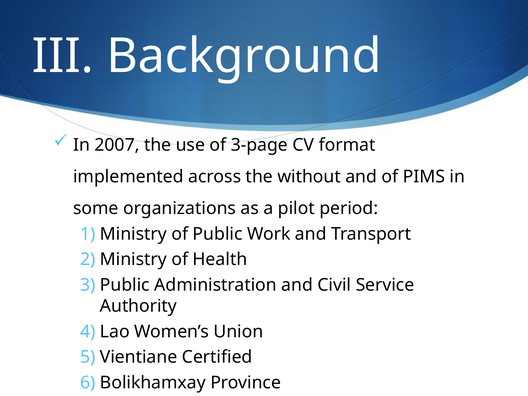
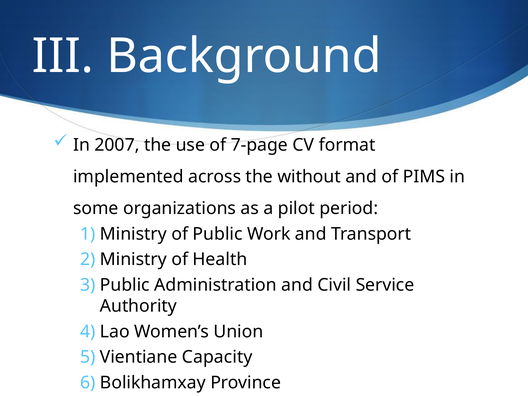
3-page: 3-page -> 7-page (259, 145)
Certified: Certified -> Capacity (217, 357)
